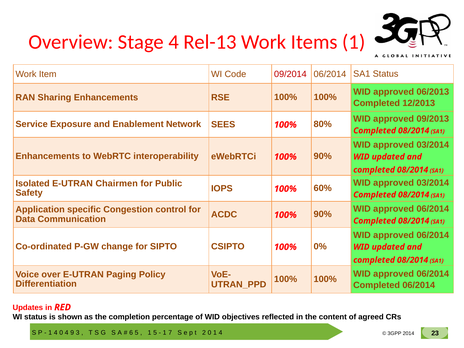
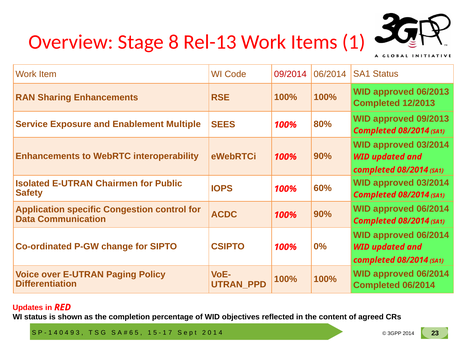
Stage 4: 4 -> 8 (174, 42)
Network: Network -> Multiple (183, 124)
